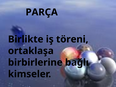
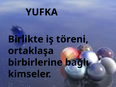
PARÇA: PARÇA -> YUFKA (42, 12)
